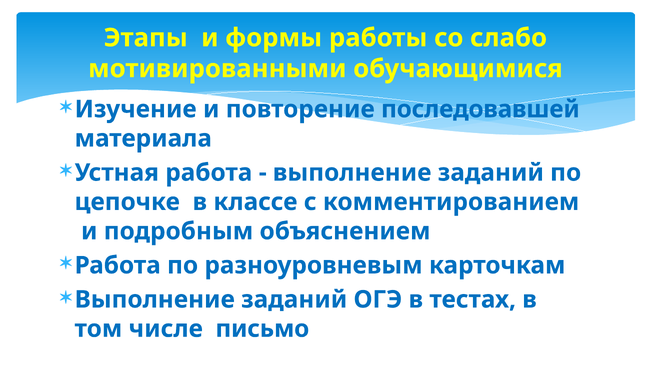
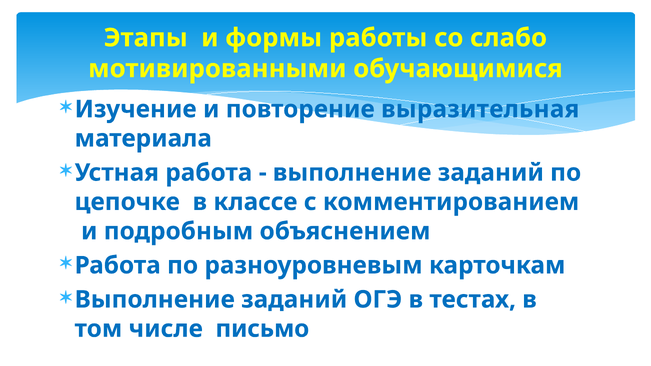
последовавшей: последовавшей -> выразительная (480, 109)
